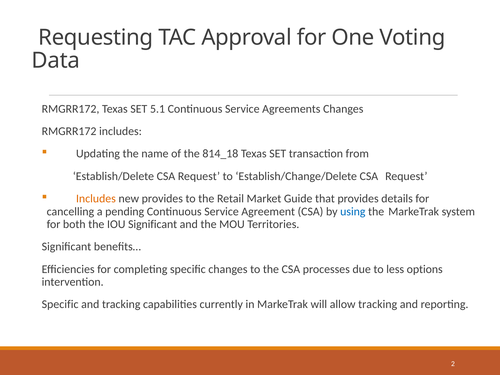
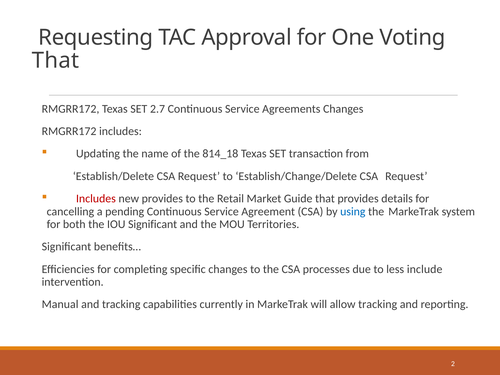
Data: Data -> That (56, 61)
5.1: 5.1 -> 2.7 (158, 109)
Includes colour: orange -> red (96, 199)
options: options -> include (425, 269)
Specific: Specific -> Manual (60, 304)
